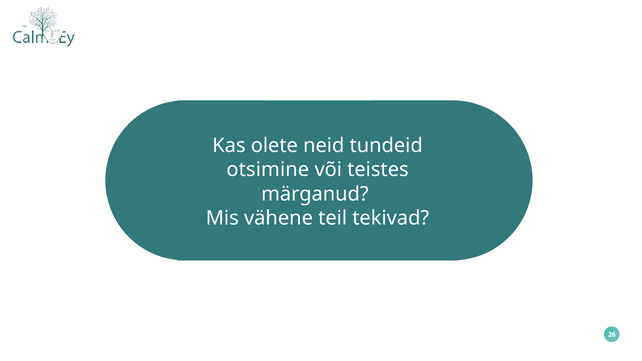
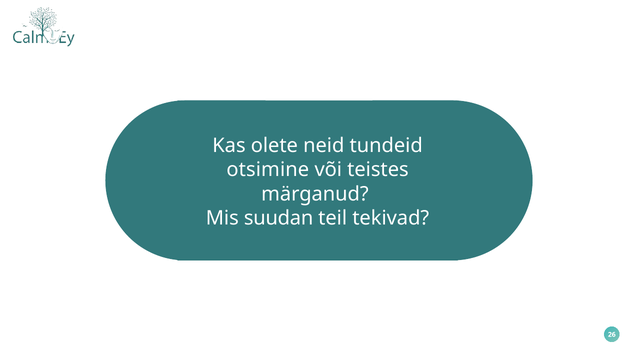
vähene: vähene -> suudan (279, 218)
